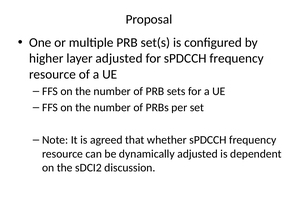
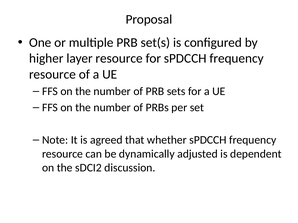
layer adjusted: adjusted -> resource (119, 59)
